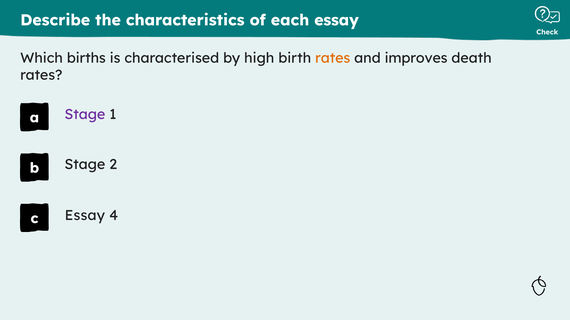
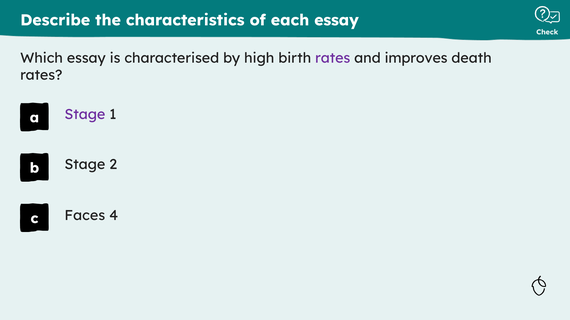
Which births: births -> essay (86, 58)
rates colour: orange -> purple (333, 58)
Essay: Essay -> Faces (85, 216)
